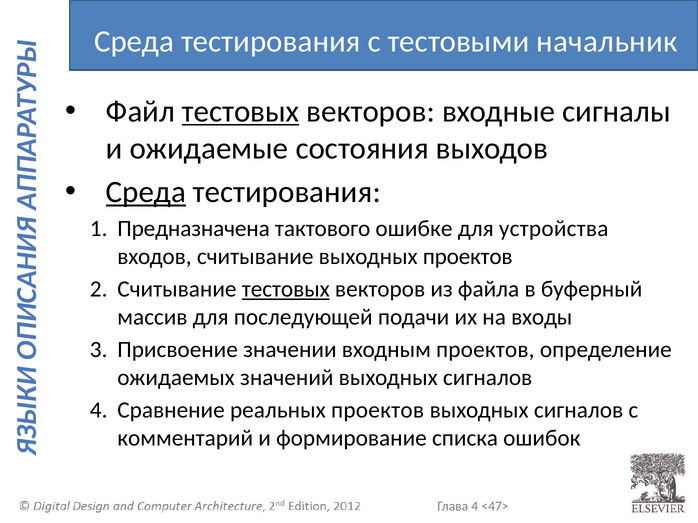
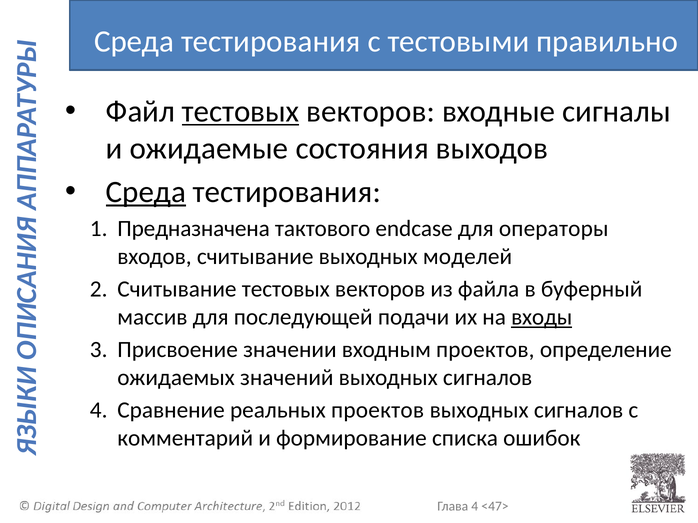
начальник: начальник -> правильно (607, 42)
ошибке: ошибке -> endcase (414, 229)
устройства: устройства -> операторы (554, 229)
выходных проектов: проектов -> моделей (468, 257)
тестовых underline: present -> none (286, 289)
входы underline: none -> present (542, 317)
